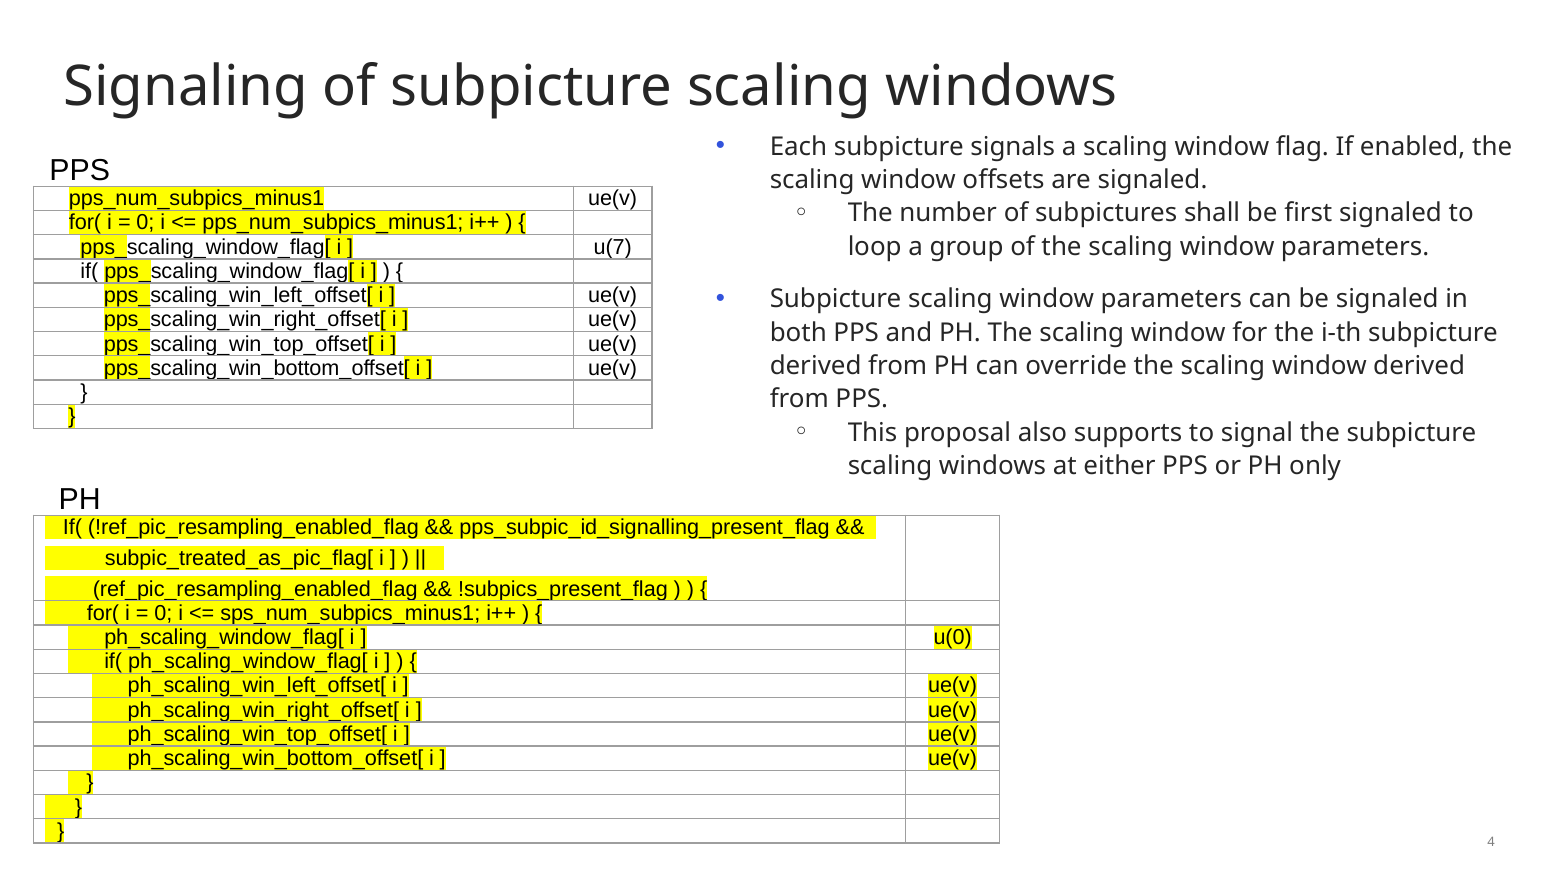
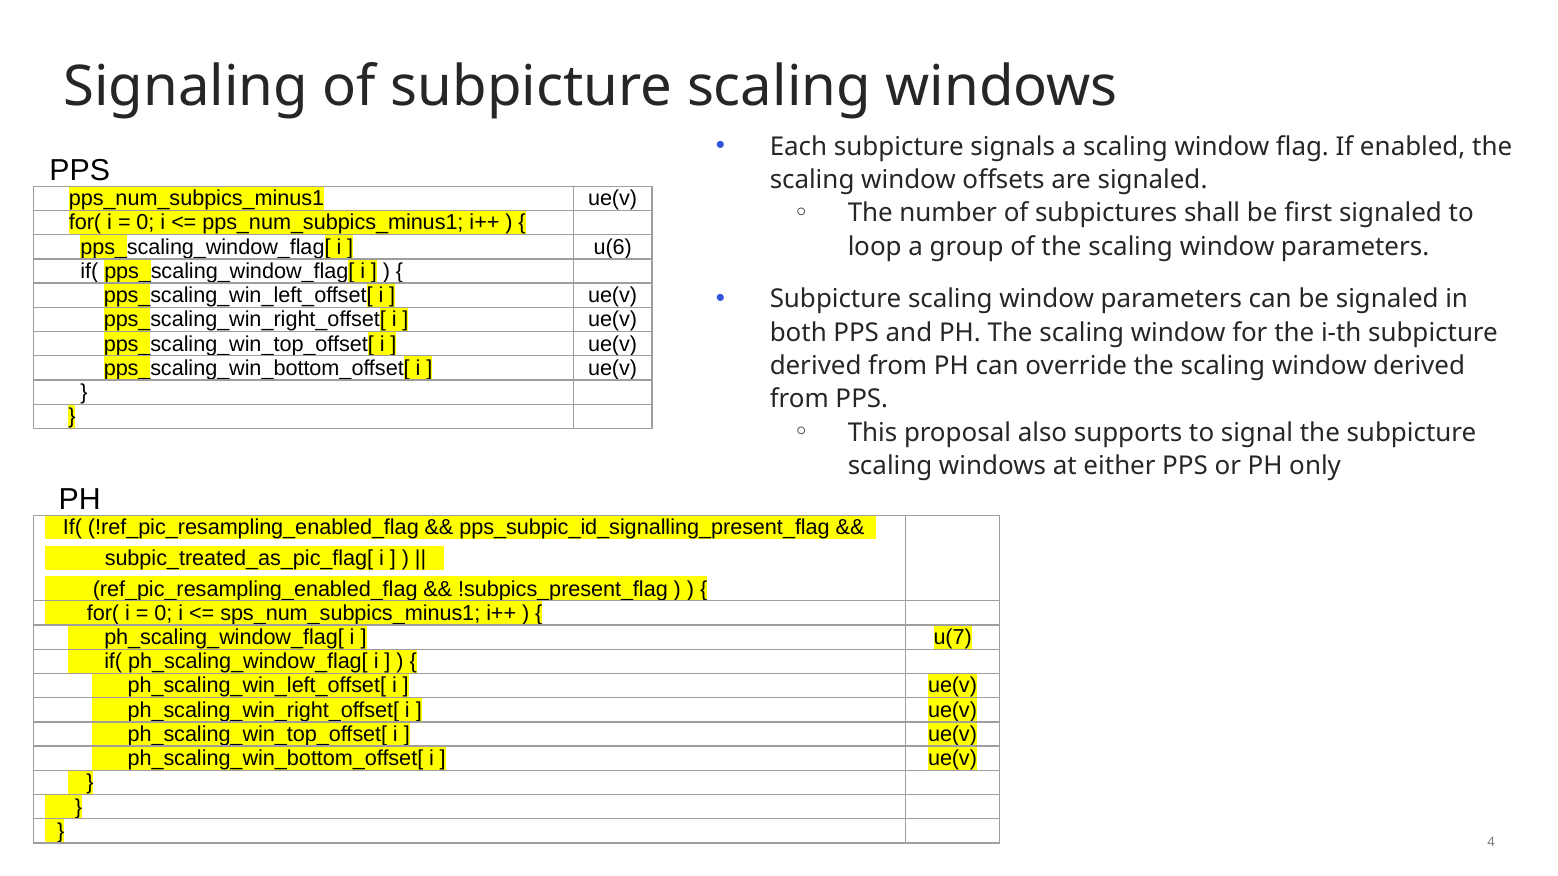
u(7: u(7 -> u(6 (613, 247)
u(0: u(0 -> u(7 (953, 638)
